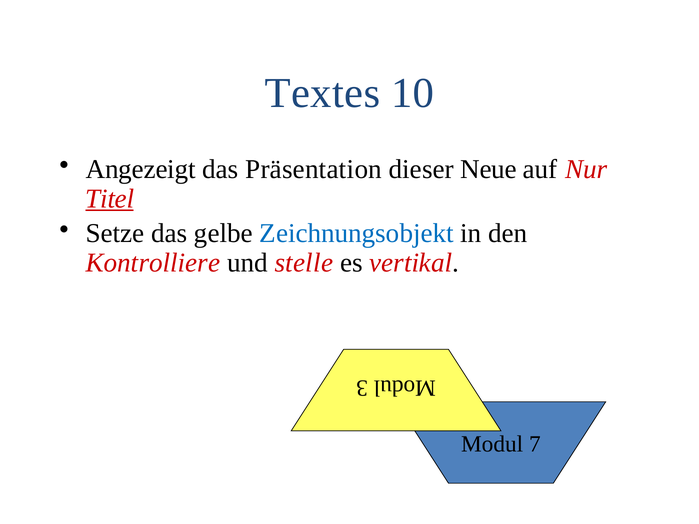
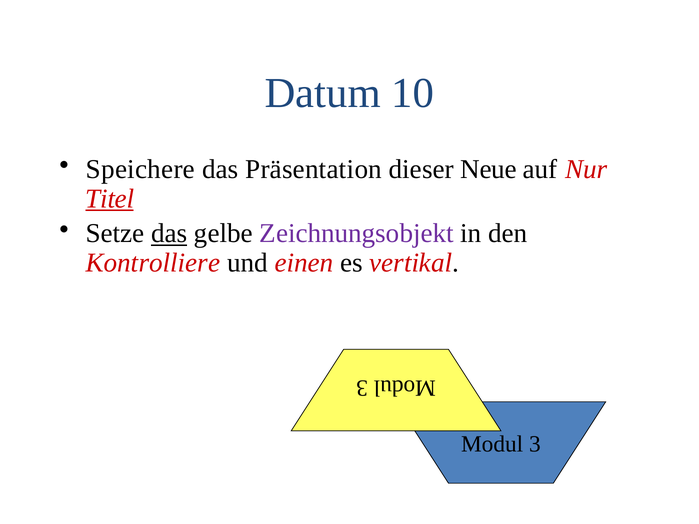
Textes: Textes -> Datum (323, 93)
Angezeigt: Angezeigt -> Speichere (140, 169)
das underline: none -> present (169, 234)
Zeichnungsobjekt colour: blue -> purple (357, 234)
stelle: stelle -> einen (304, 263)
Modul 7: 7 -> 3 (535, 444)
